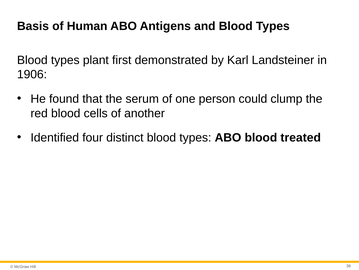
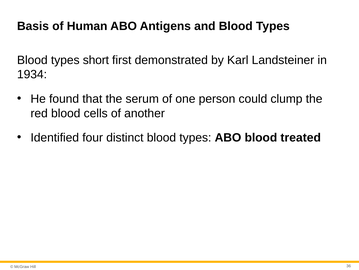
plant: plant -> short (96, 60)
1906: 1906 -> 1934 (32, 74)
